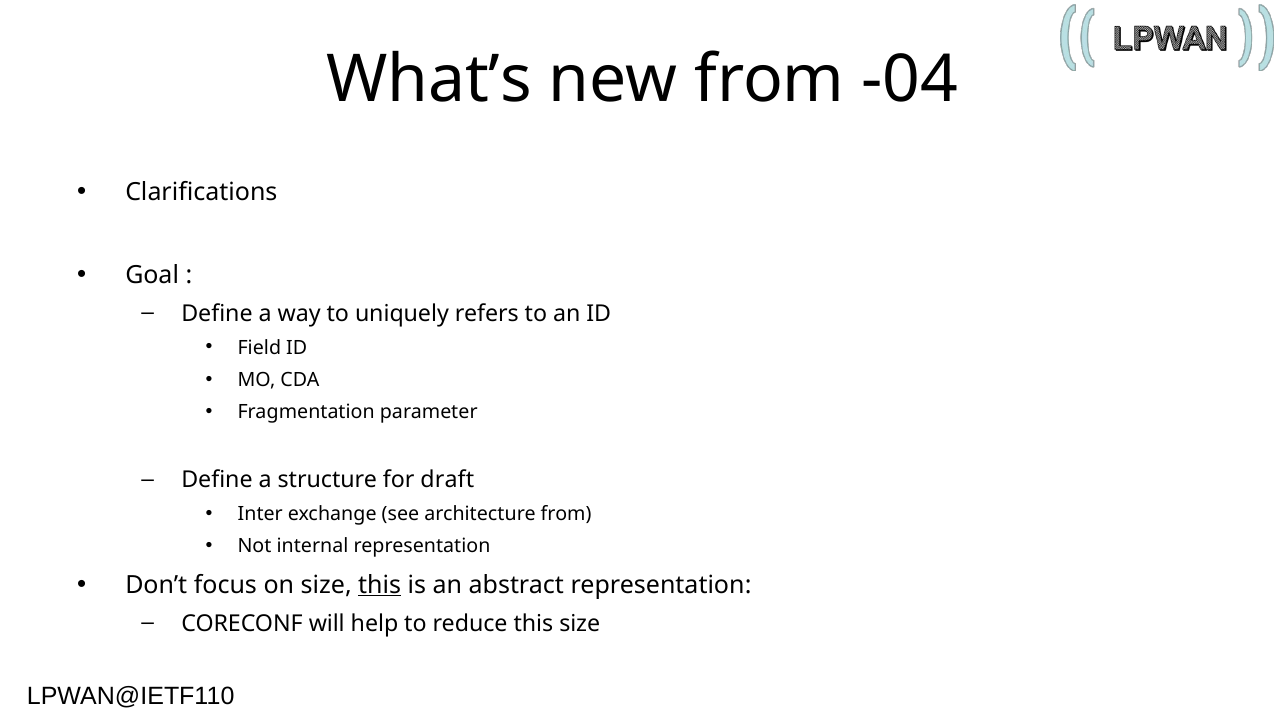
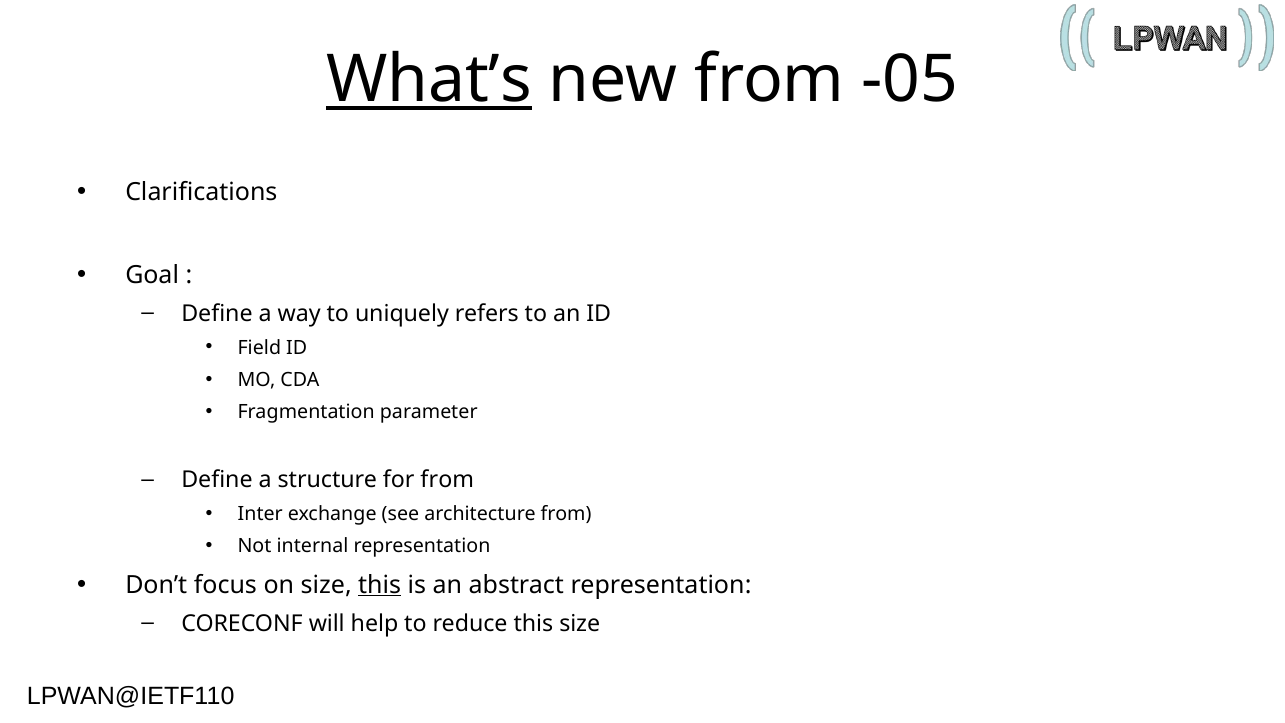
What’s underline: none -> present (429, 80)
-04: -04 -> -05 (910, 80)
for draft: draft -> from (447, 480)
